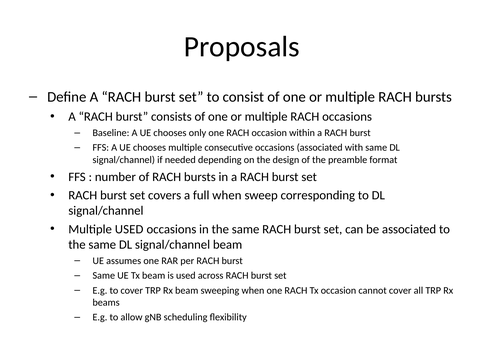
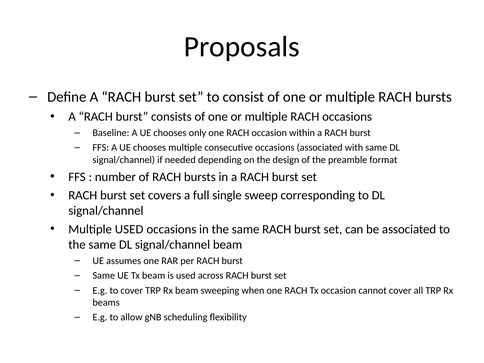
full when: when -> single (227, 195)
